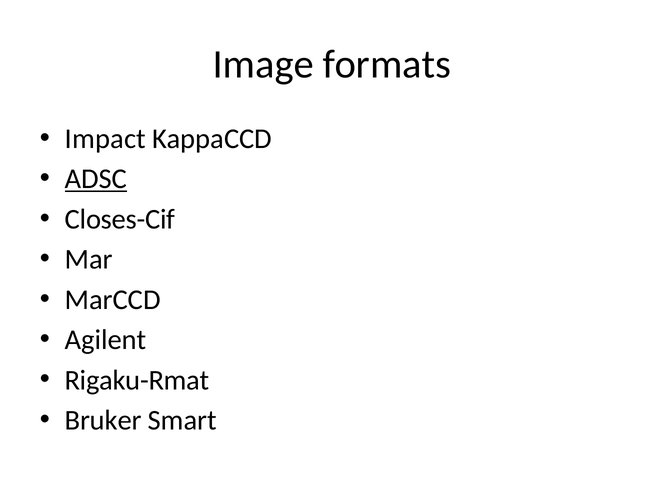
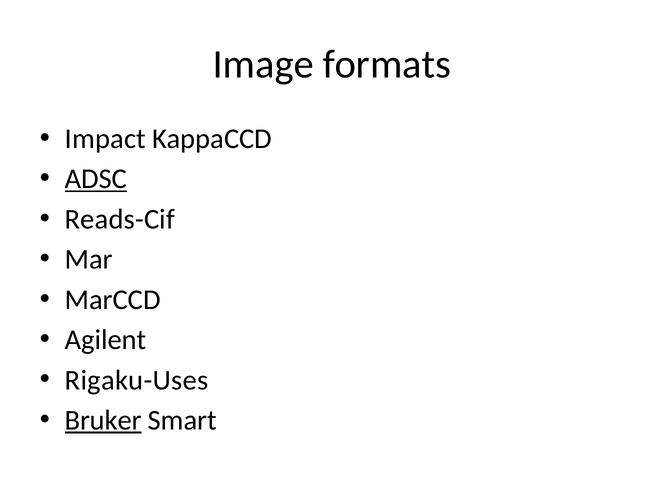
Closes-Cif: Closes-Cif -> Reads-Cif (120, 219)
Rigaku-Rmat: Rigaku-Rmat -> Rigaku-Uses (137, 380)
Bruker underline: none -> present (103, 420)
